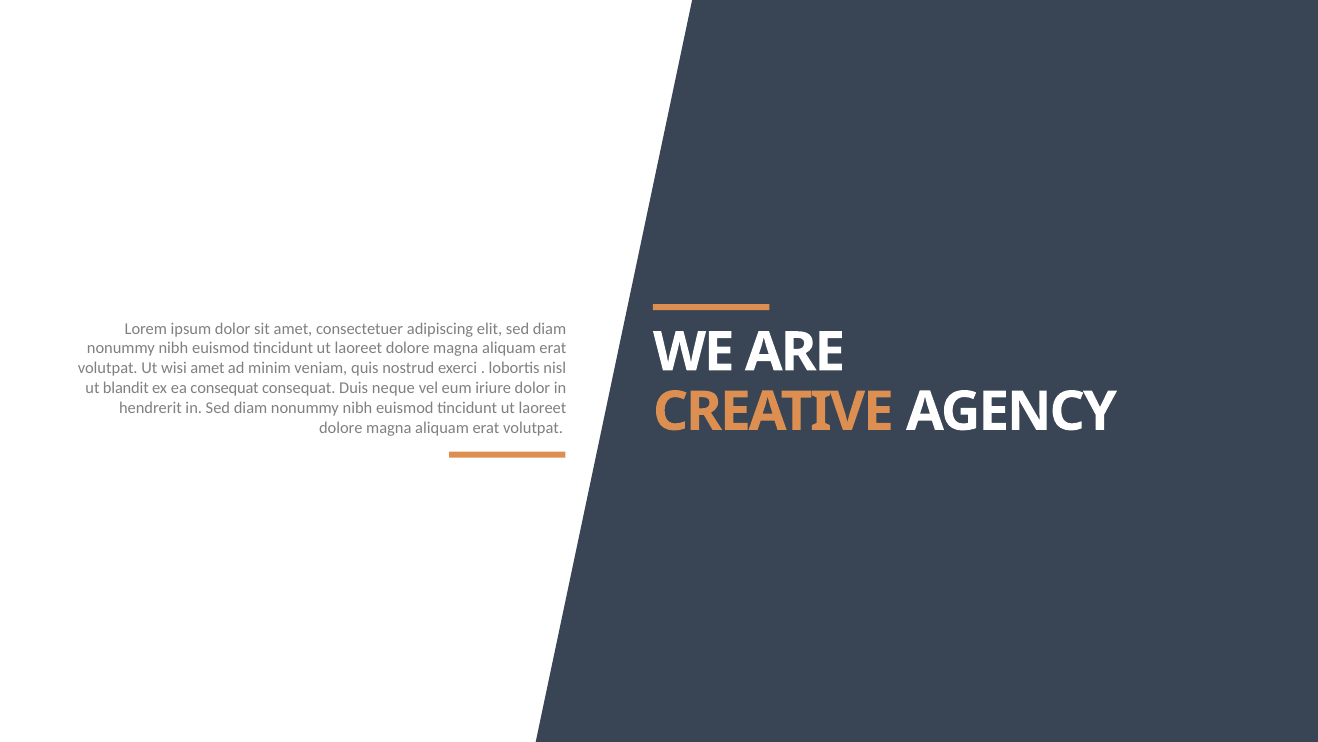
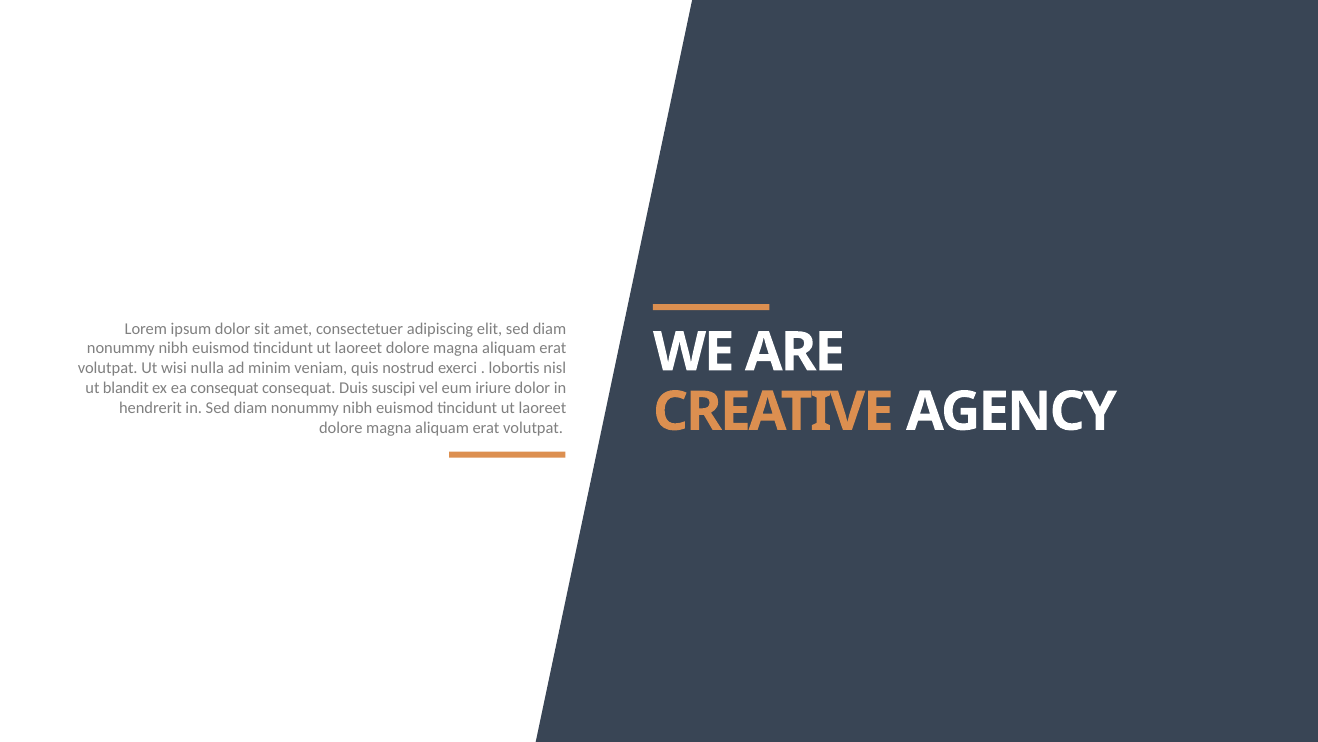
wisi amet: amet -> nulla (207, 368)
neque: neque -> suscipi (394, 388)
